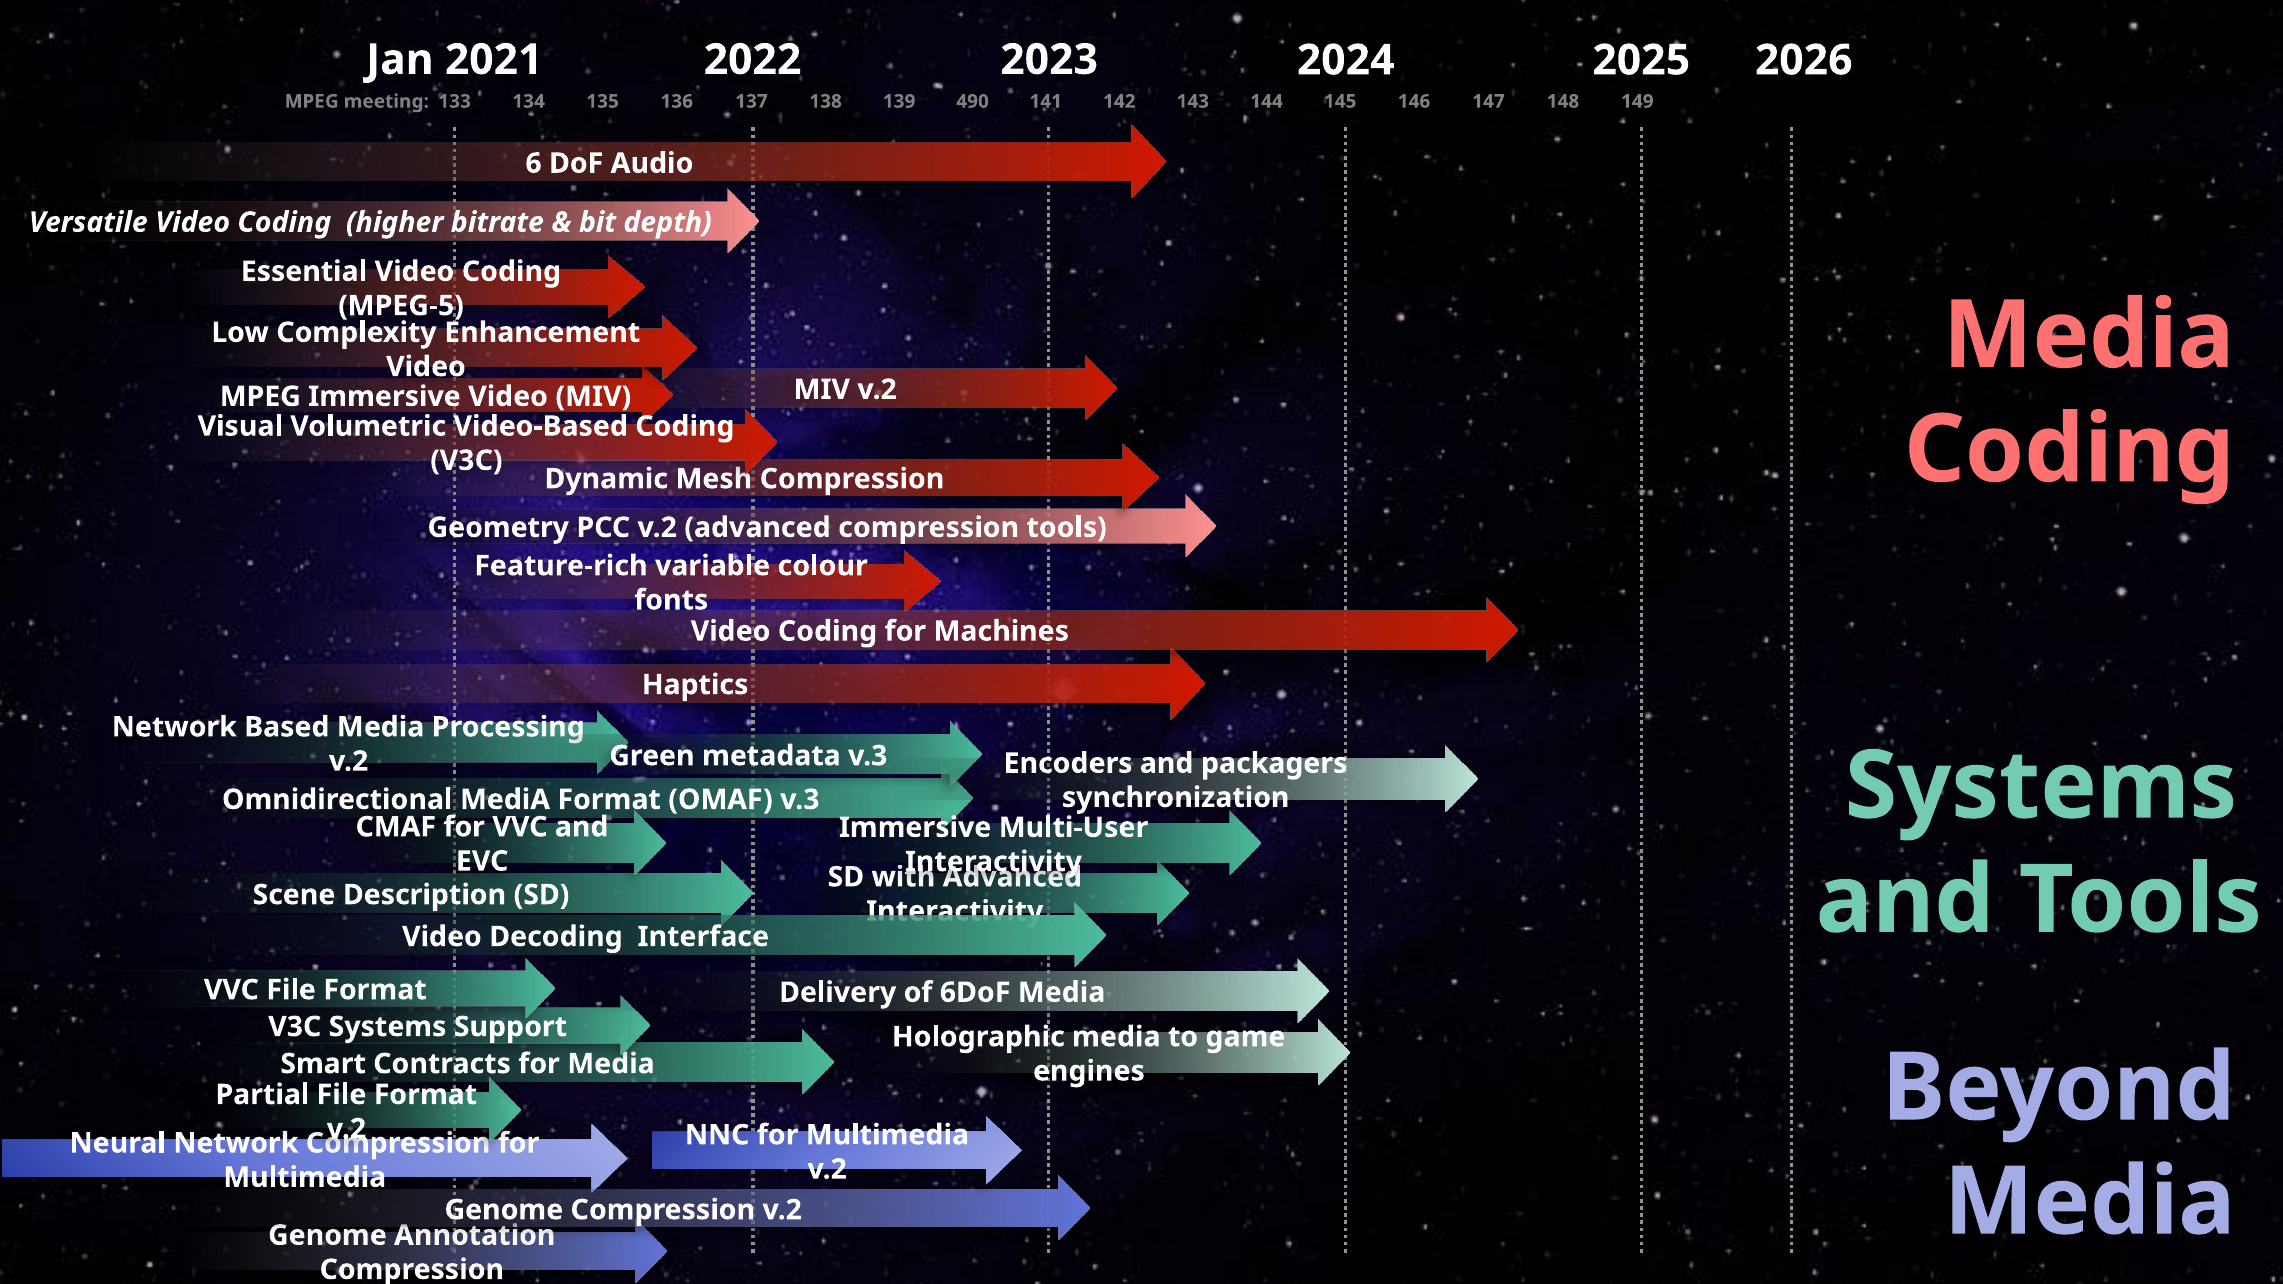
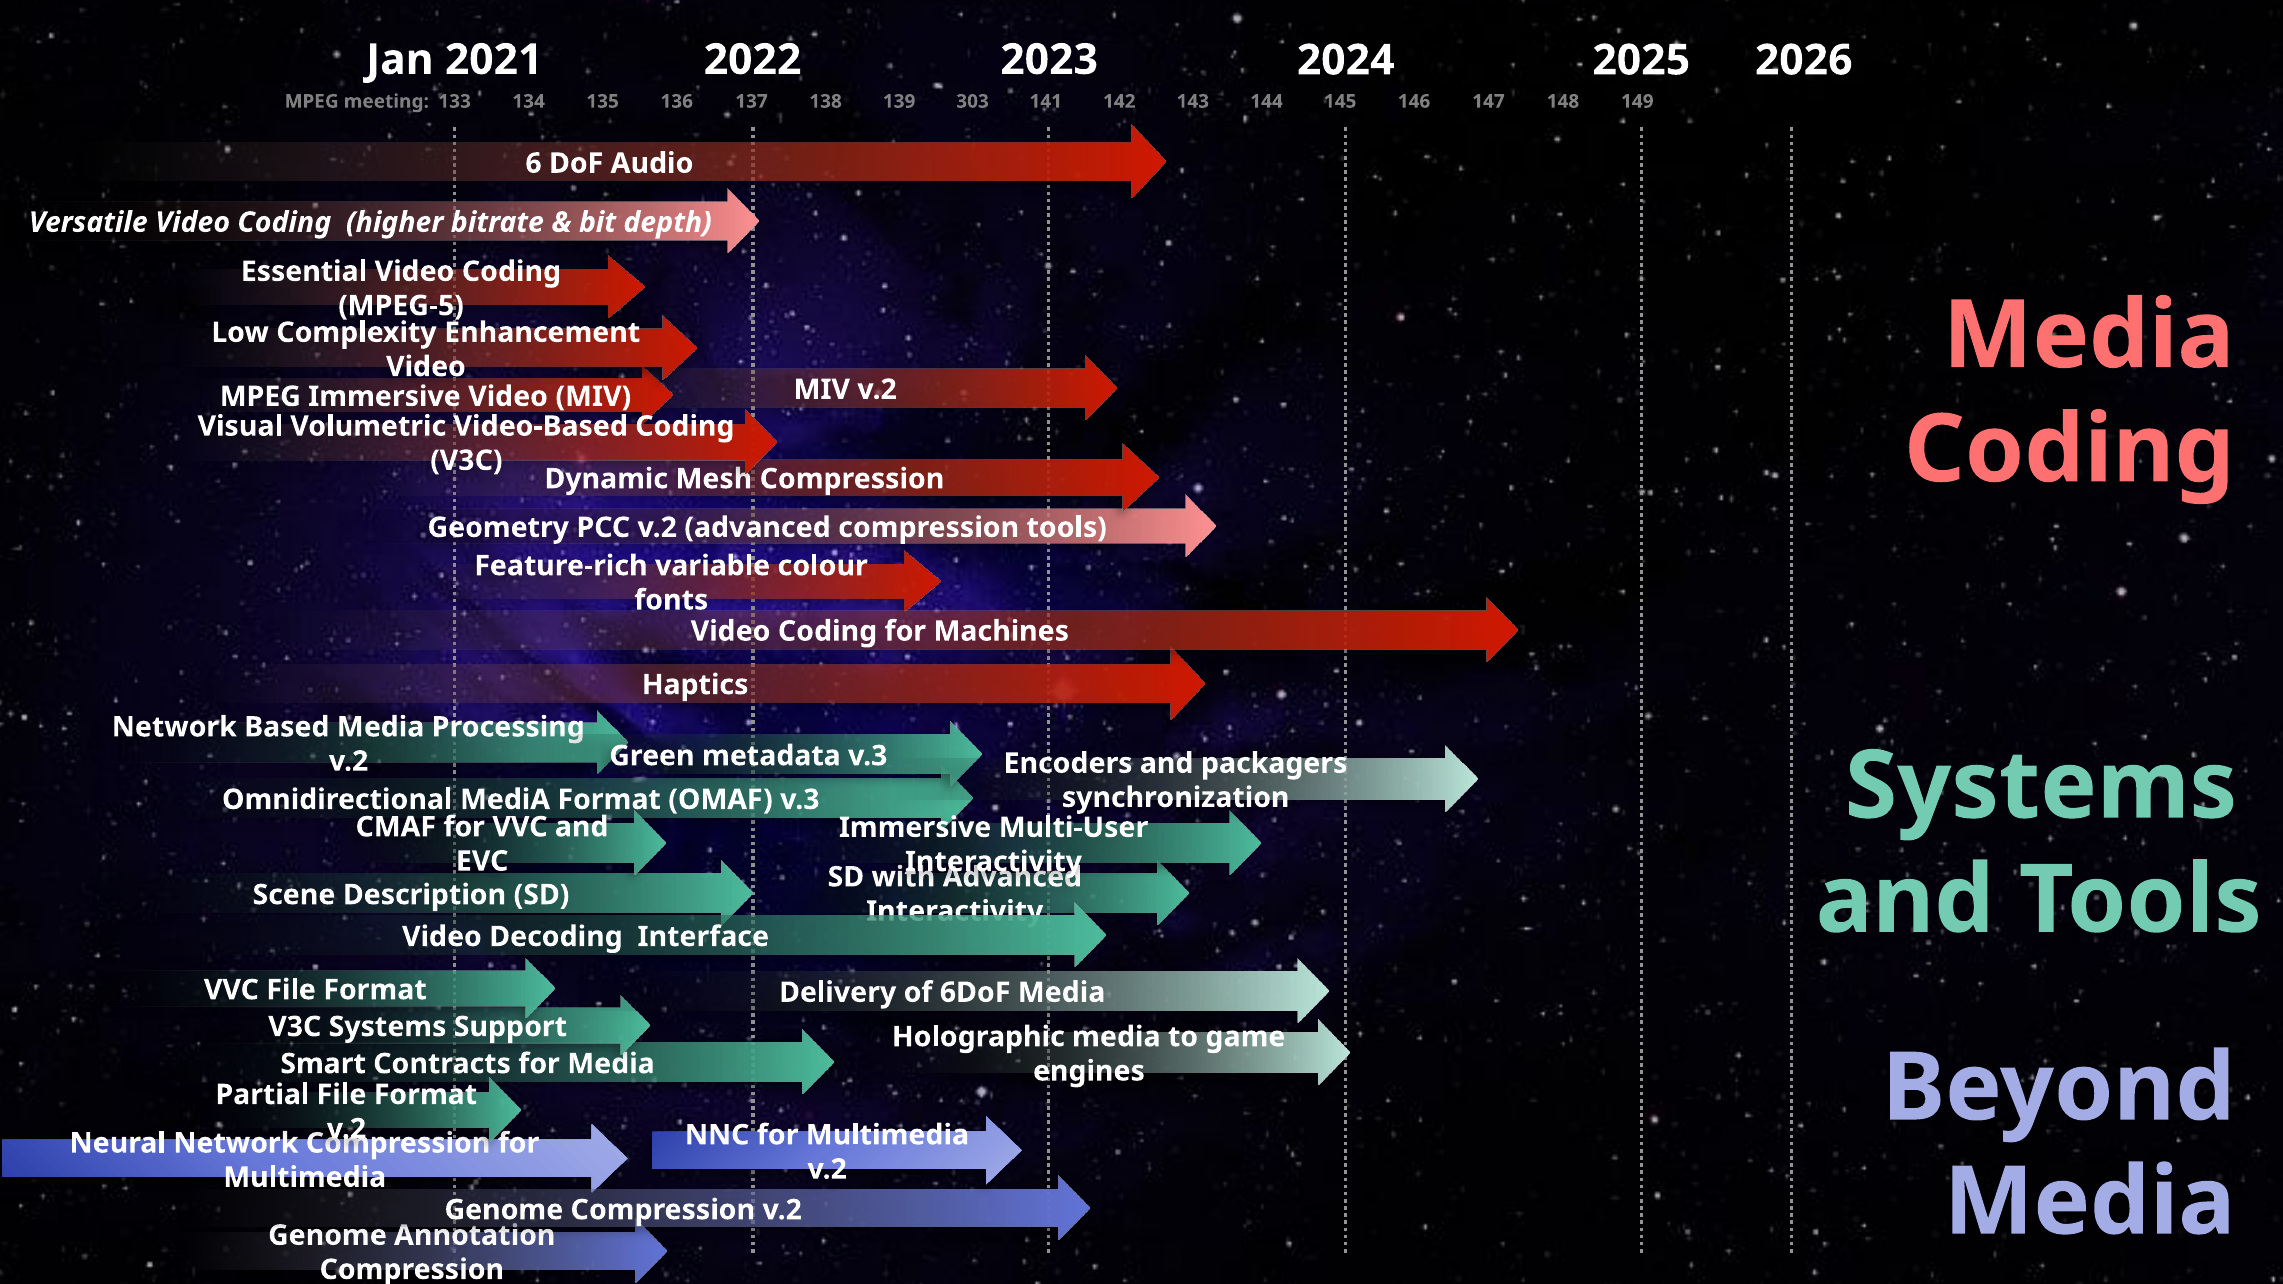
490: 490 -> 303 (973, 101)
